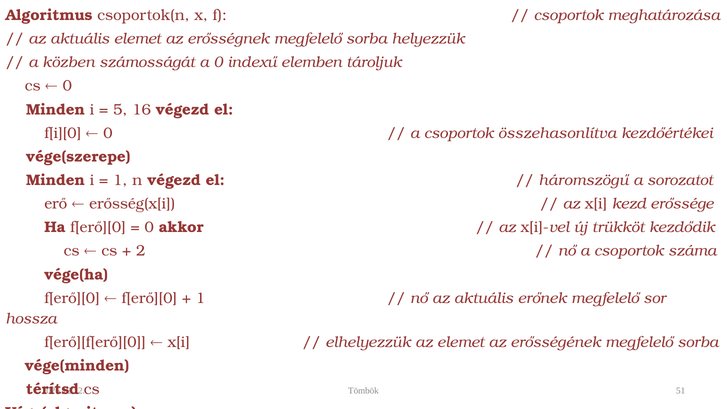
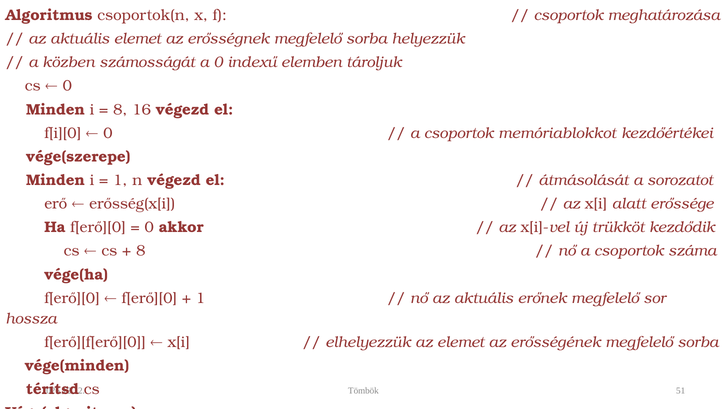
5: 5 -> 8 (120, 110)
összehasonlítva: összehasonlítva -> memóriablokkot (557, 133)
háromszögű: háromszögű -> átmásolását (584, 180)
kezd: kezd -> alatt (629, 204)
2: 2 -> 8 (141, 251)
